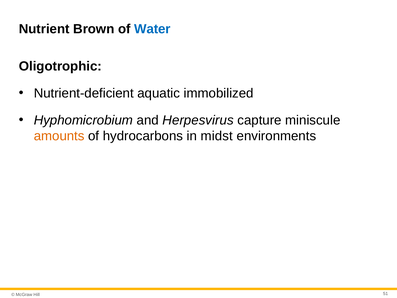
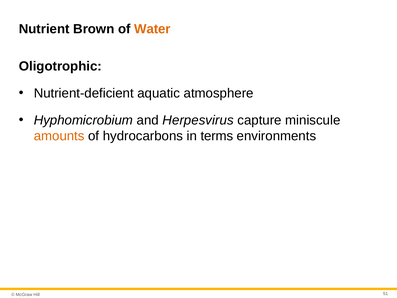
Water colour: blue -> orange (152, 29)
immobilized: immobilized -> atmosphere (219, 93)
midst: midst -> terms (217, 136)
